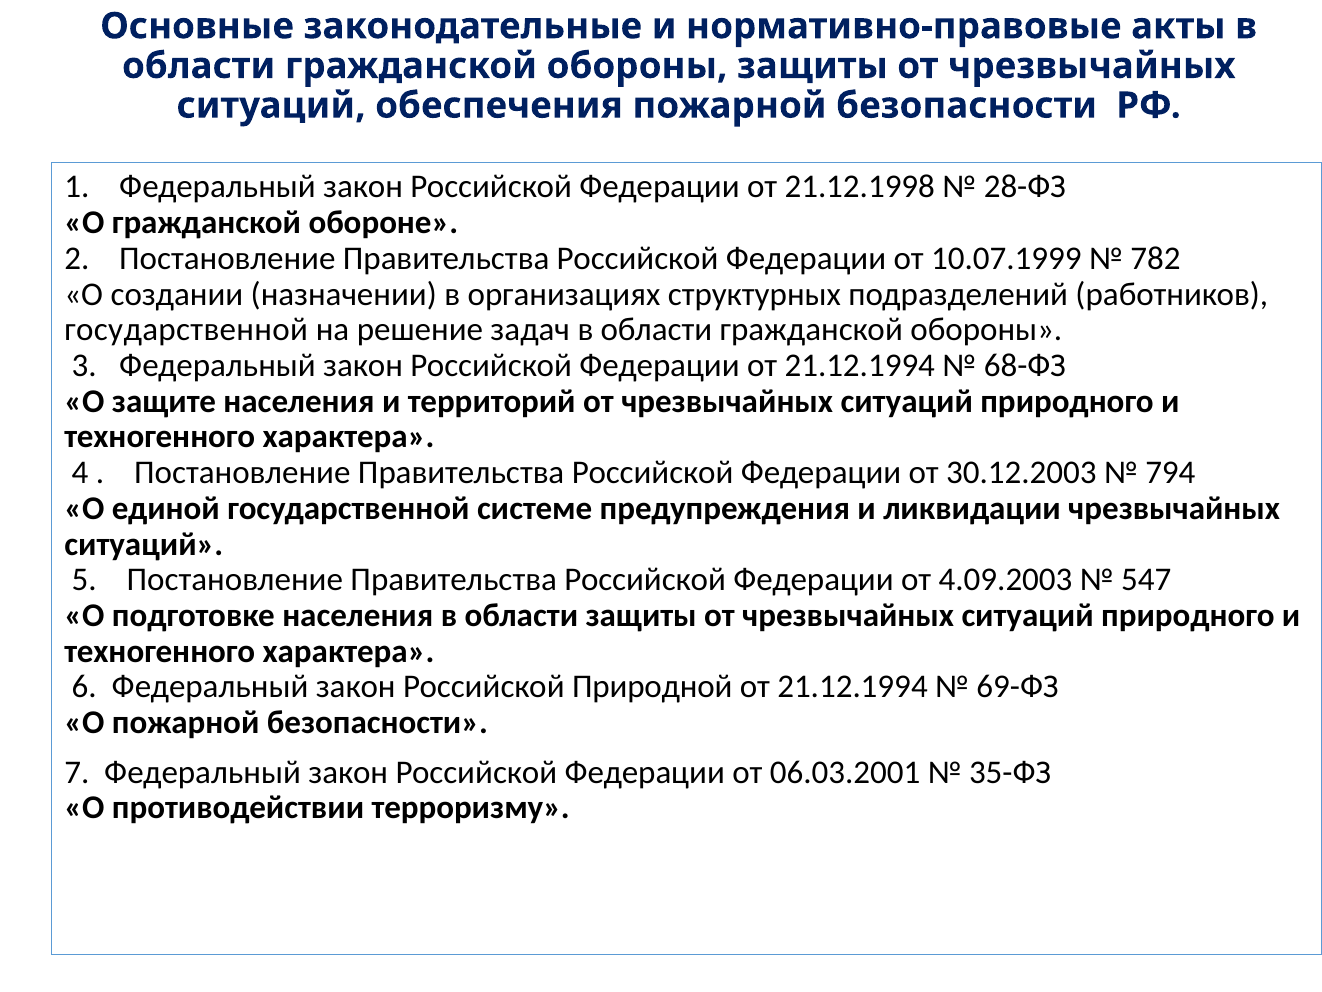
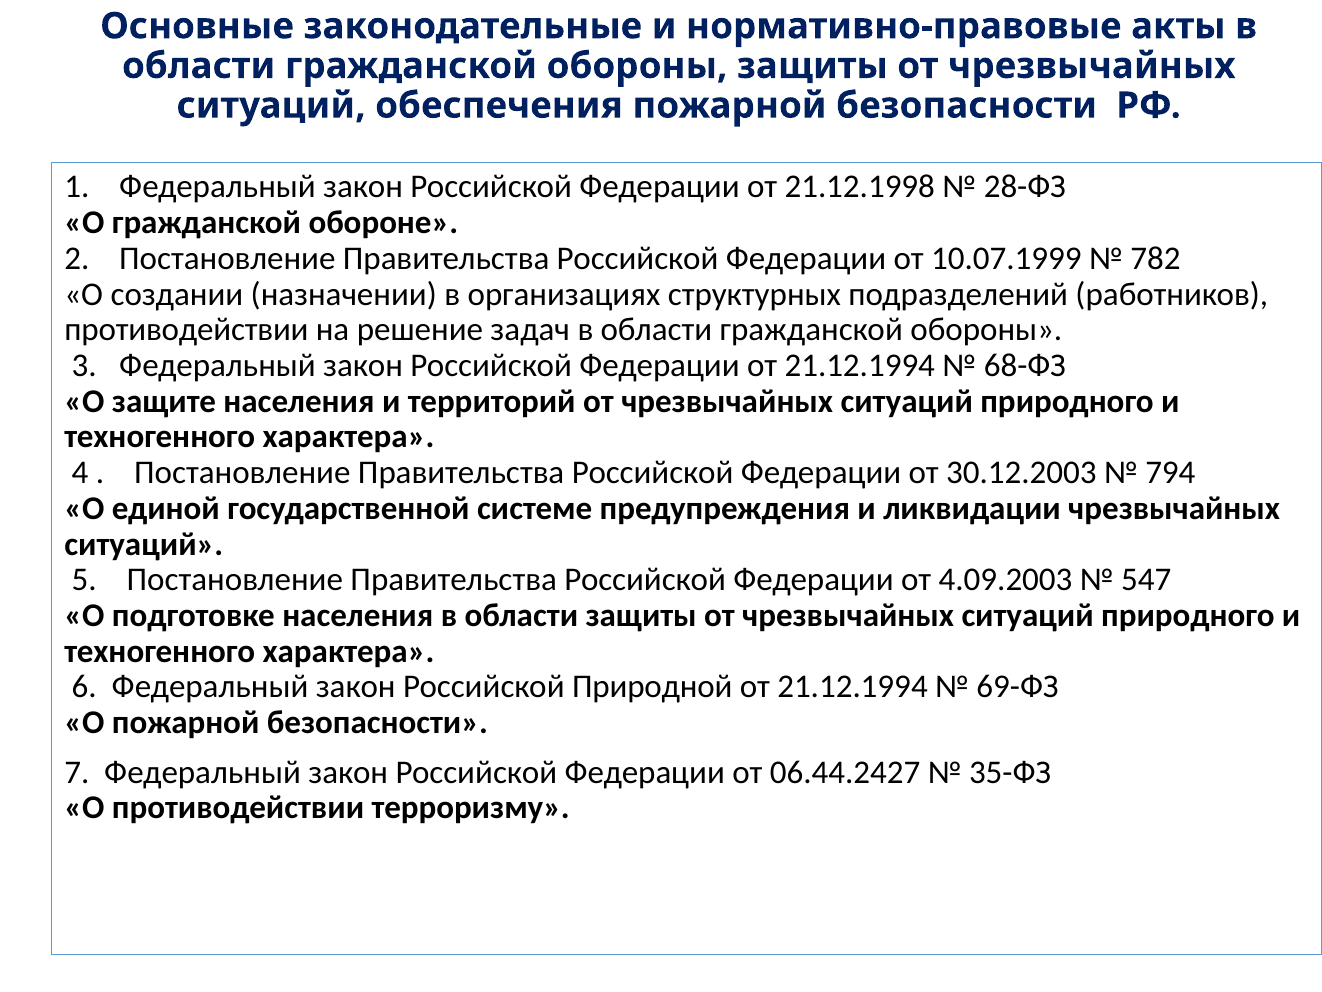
государственной: государственной -> противодействии (187, 330)
06.03.2001: 06.03.2001 -> 06.44.2427 (845, 772)
